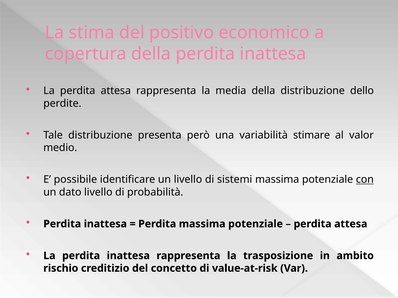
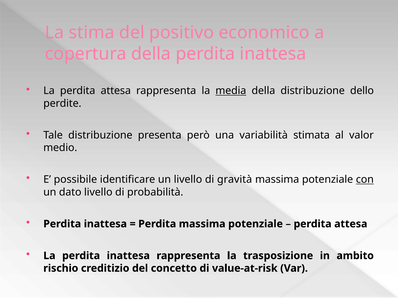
media underline: none -> present (231, 91)
stimare: stimare -> stimata (312, 135)
sistemi: sistemi -> gravità (235, 180)
